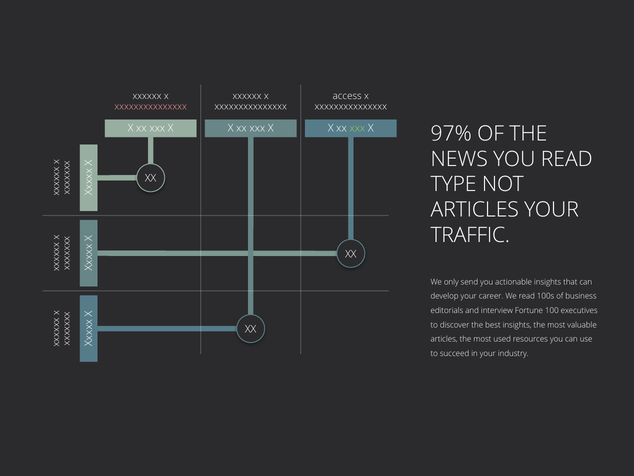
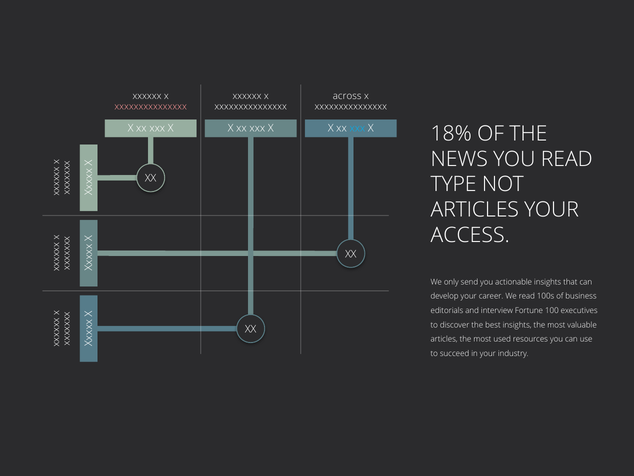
access: access -> across (347, 96)
xxx colour: light green -> light blue (357, 128)
97%: 97% -> 18% (451, 134)
TRAFFIC: TRAFFIC -> ACCESS (470, 235)
